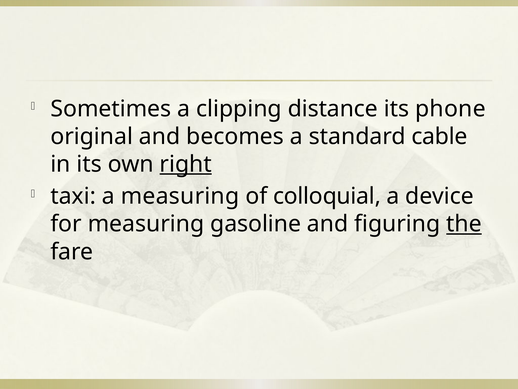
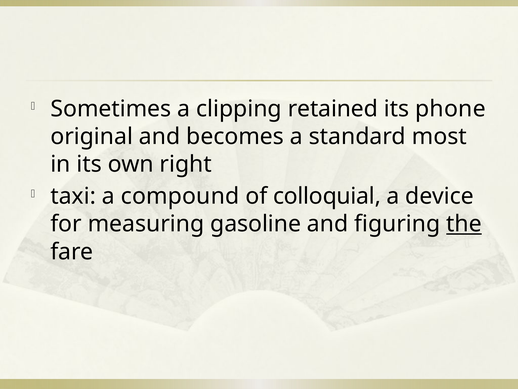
distance: distance -> retained (333, 109)
cable: cable -> most (439, 136)
right underline: present -> none (186, 164)
a measuring: measuring -> compound (180, 196)
